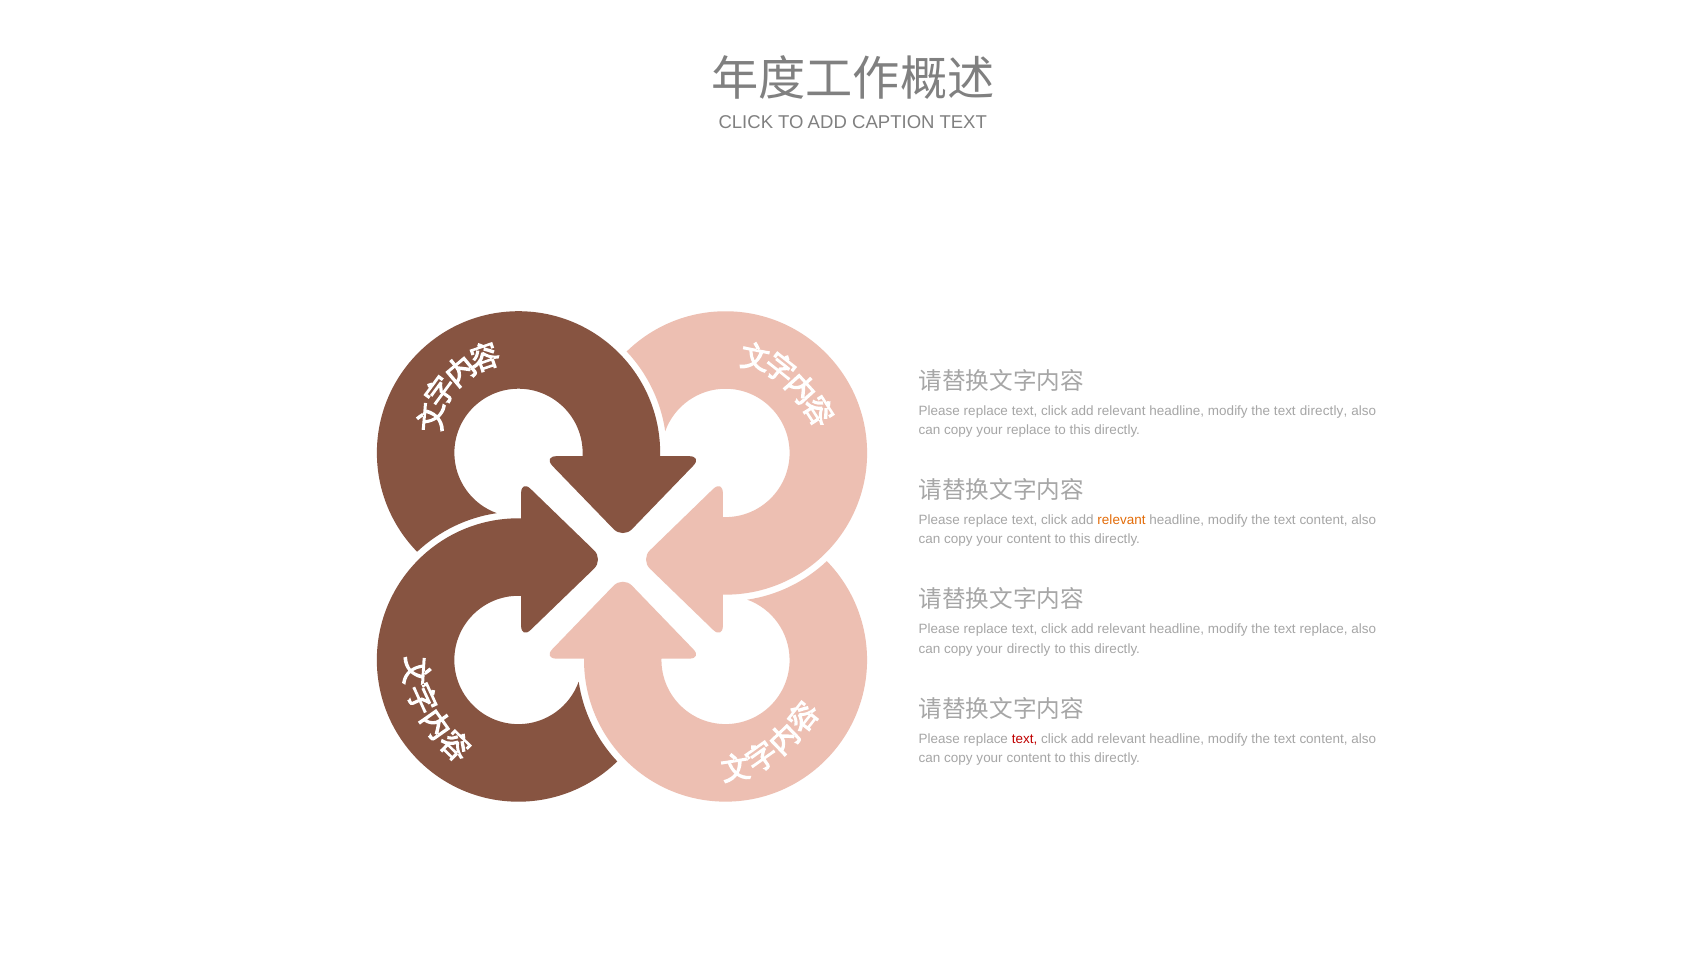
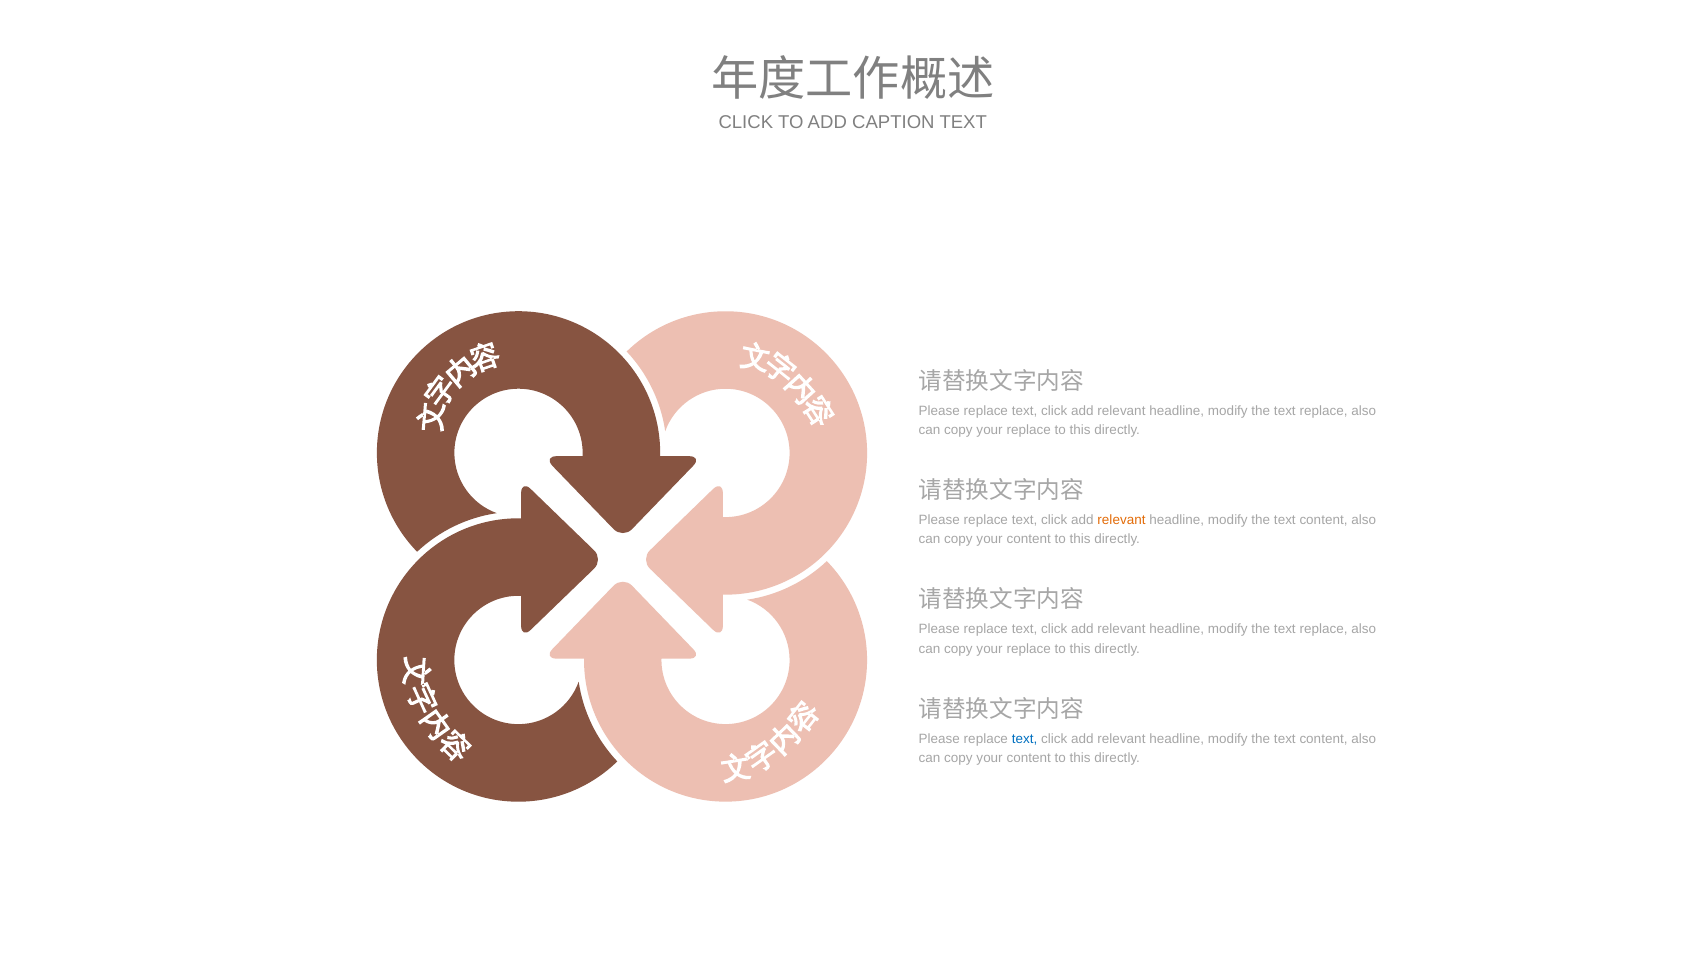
directly: directly -> replace (1324, 411)
directly: directly -> replace (1029, 648)
text colour: red -> blue (1024, 738)
